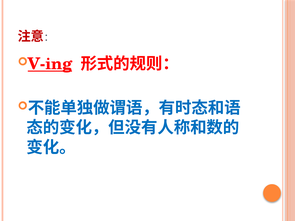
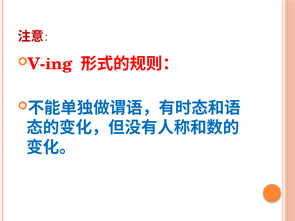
V-ing underline: present -> none (50, 64)
